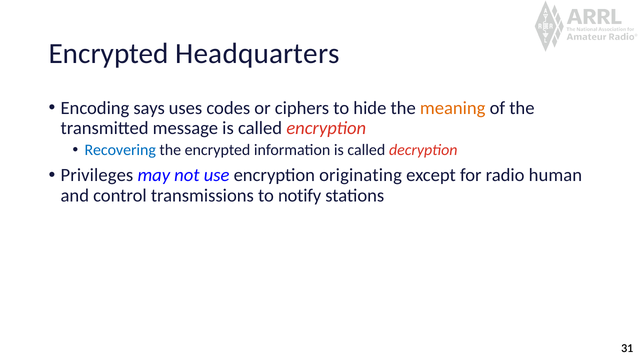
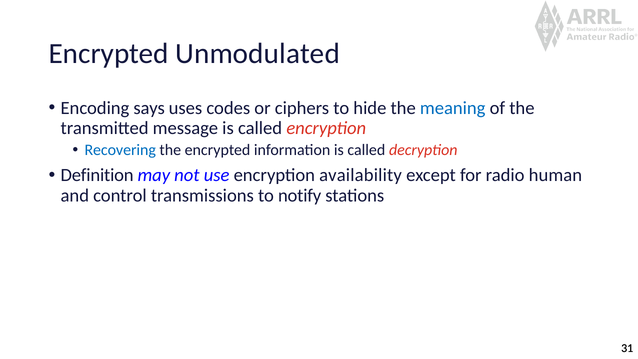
Headquarters: Headquarters -> Unmodulated (258, 54)
meaning colour: orange -> blue (453, 108)
Privileges: Privileges -> Definition (97, 175)
originating: originating -> availability (361, 175)
